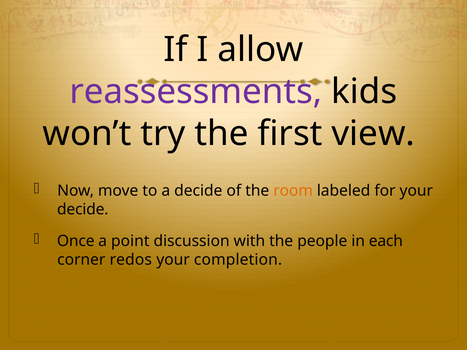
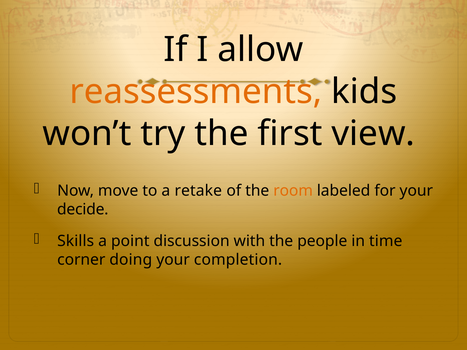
reassessments colour: purple -> orange (196, 92)
a decide: decide -> retake (198, 191)
Once: Once -> Skills (76, 241)
each: each -> time (386, 241)
redos: redos -> doing (131, 260)
